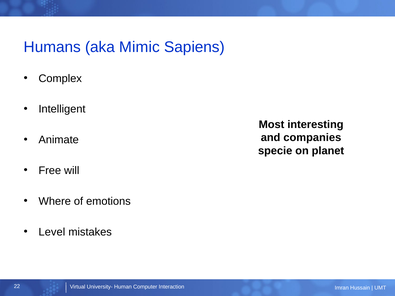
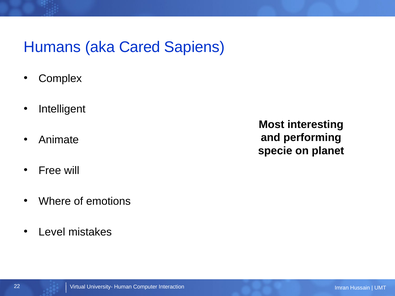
Mimic: Mimic -> Cared (140, 47)
companies: companies -> performing (312, 138)
